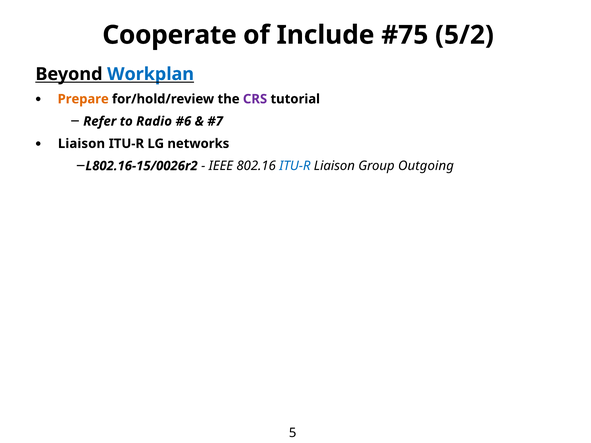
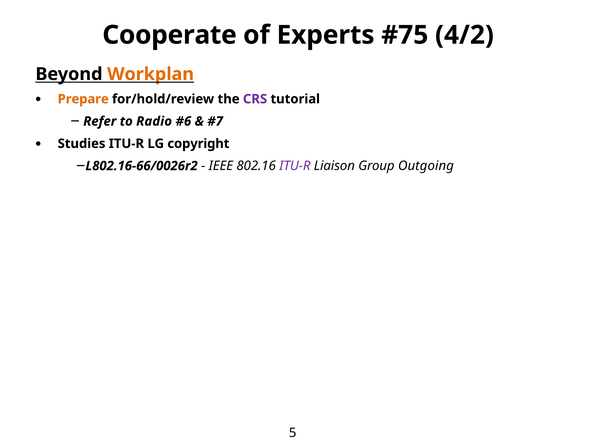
Include: Include -> Experts (326, 35)
5/2: 5/2 -> 4/2 (464, 35)
Workplan colour: blue -> orange (151, 74)
Liaison: Liaison -> Studies (82, 144)
networks: networks -> copyright (198, 144)
L802.16-15/0026r2: L802.16-15/0026r2 -> L802.16-66/0026r2 (142, 166)
ITU-R colour: blue -> purple (295, 166)
